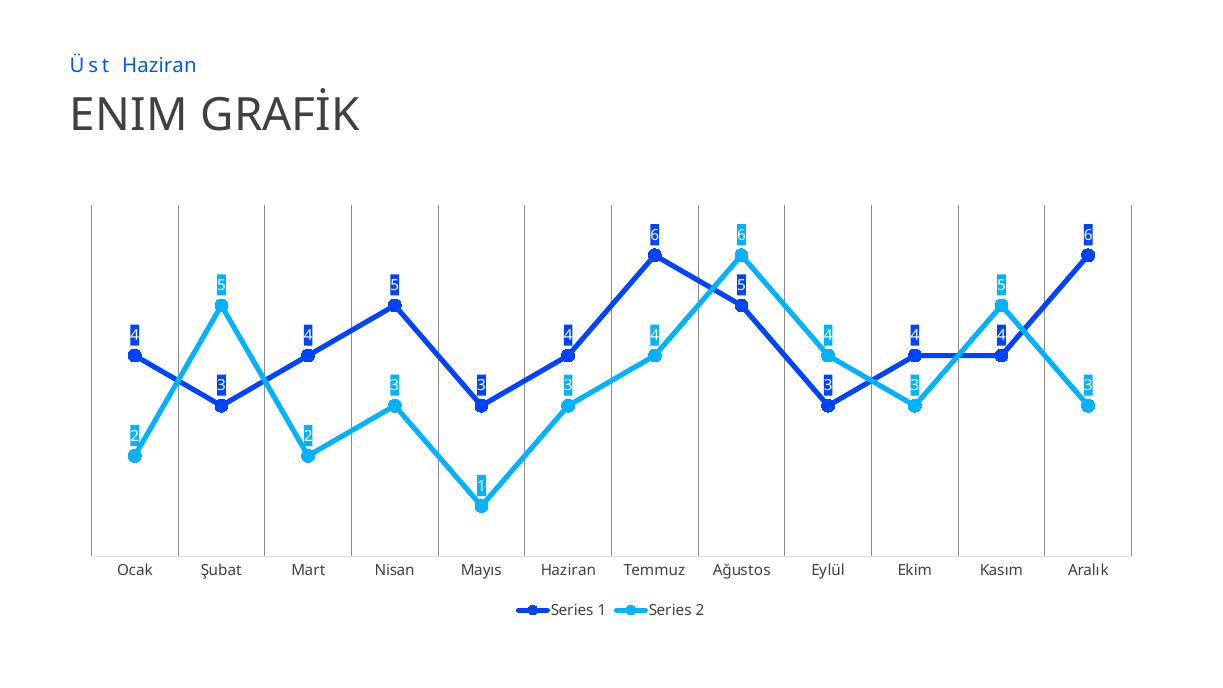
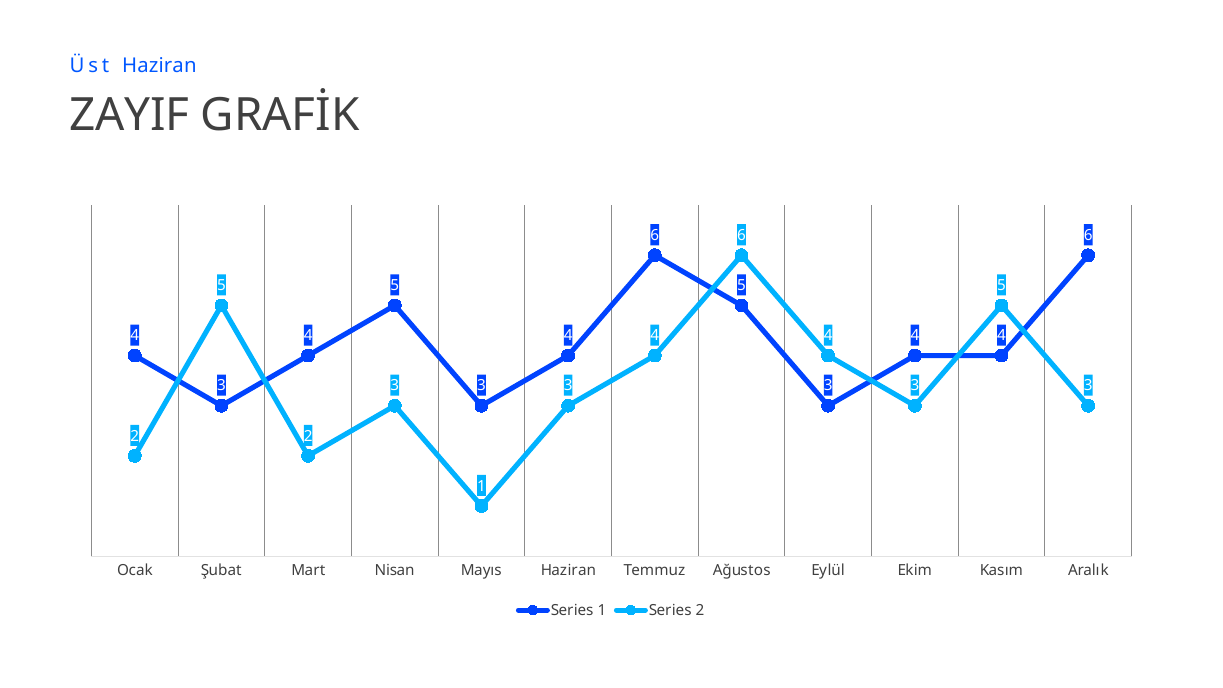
ENIM: ENIM -> ZAYIF (129, 115)
